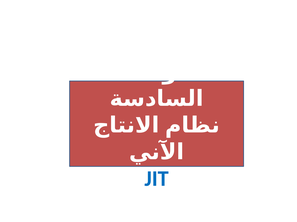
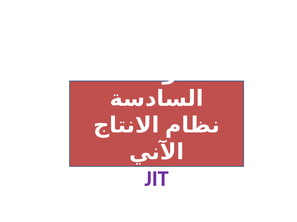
JIT colour: blue -> purple (157, 179)
